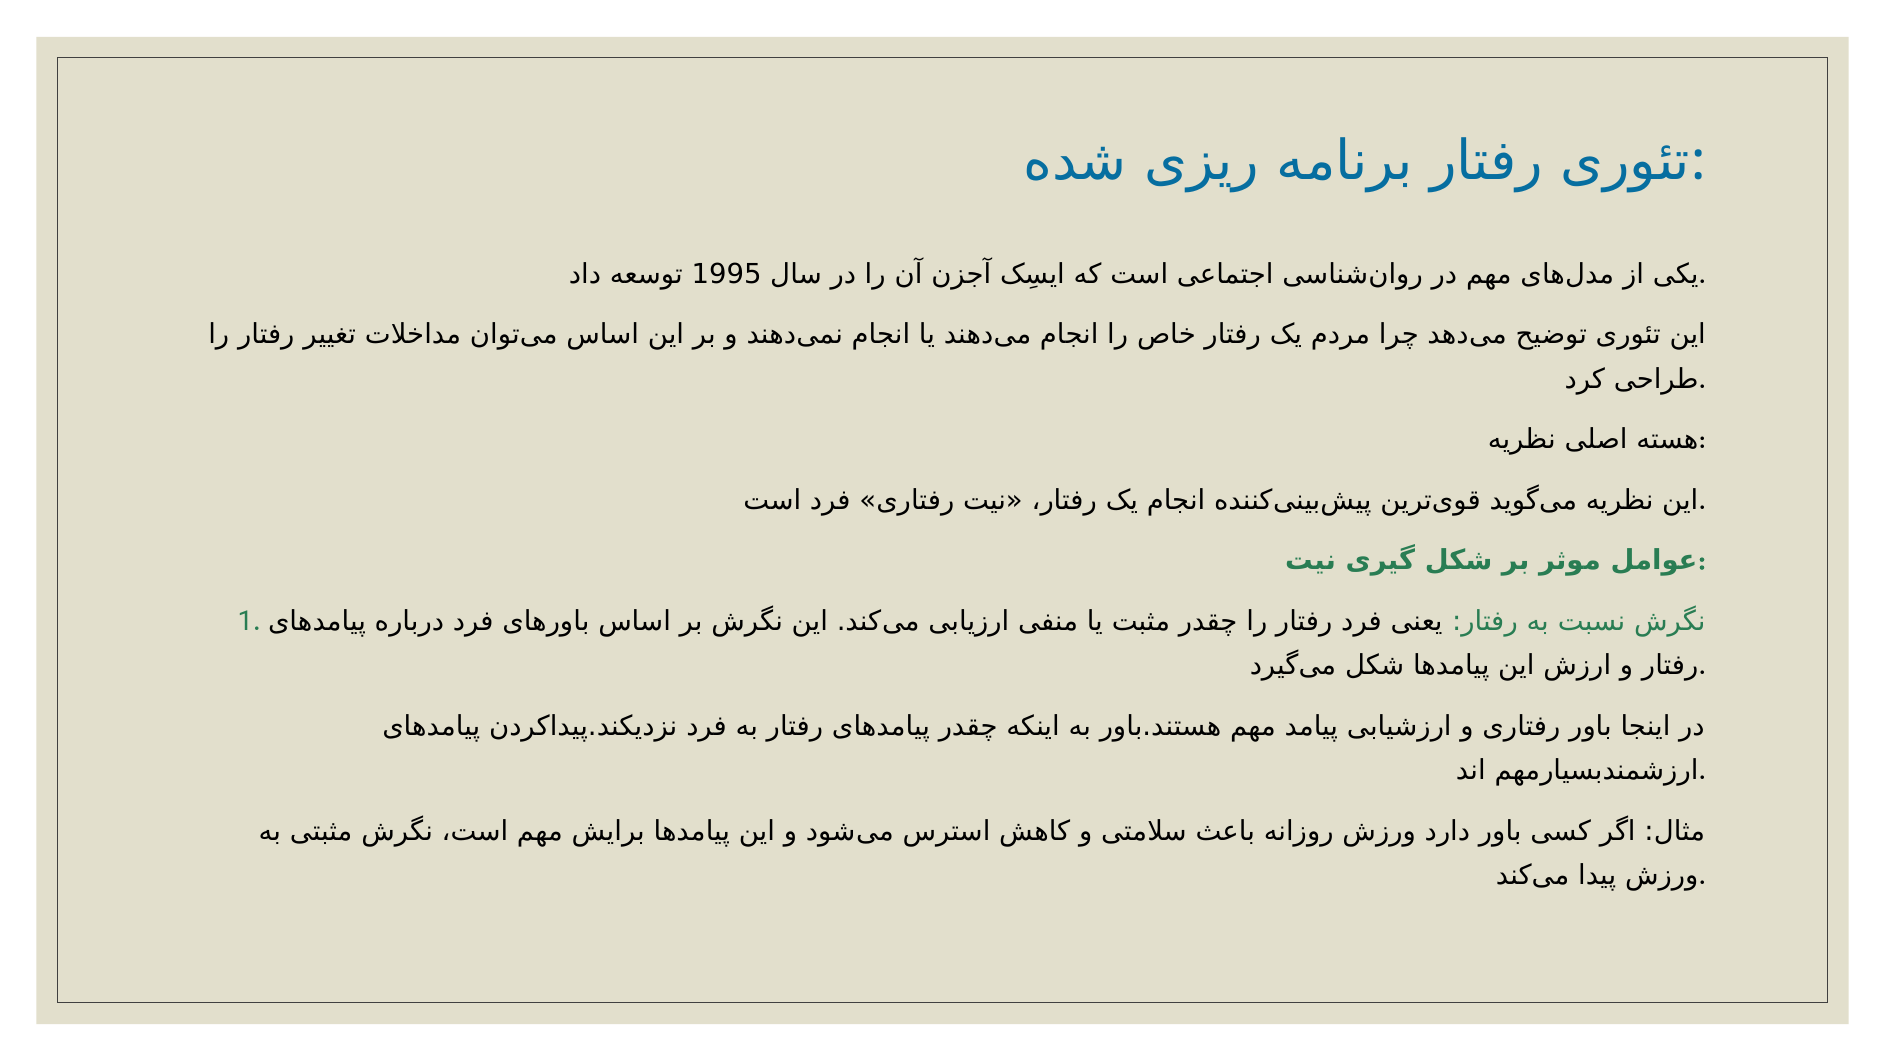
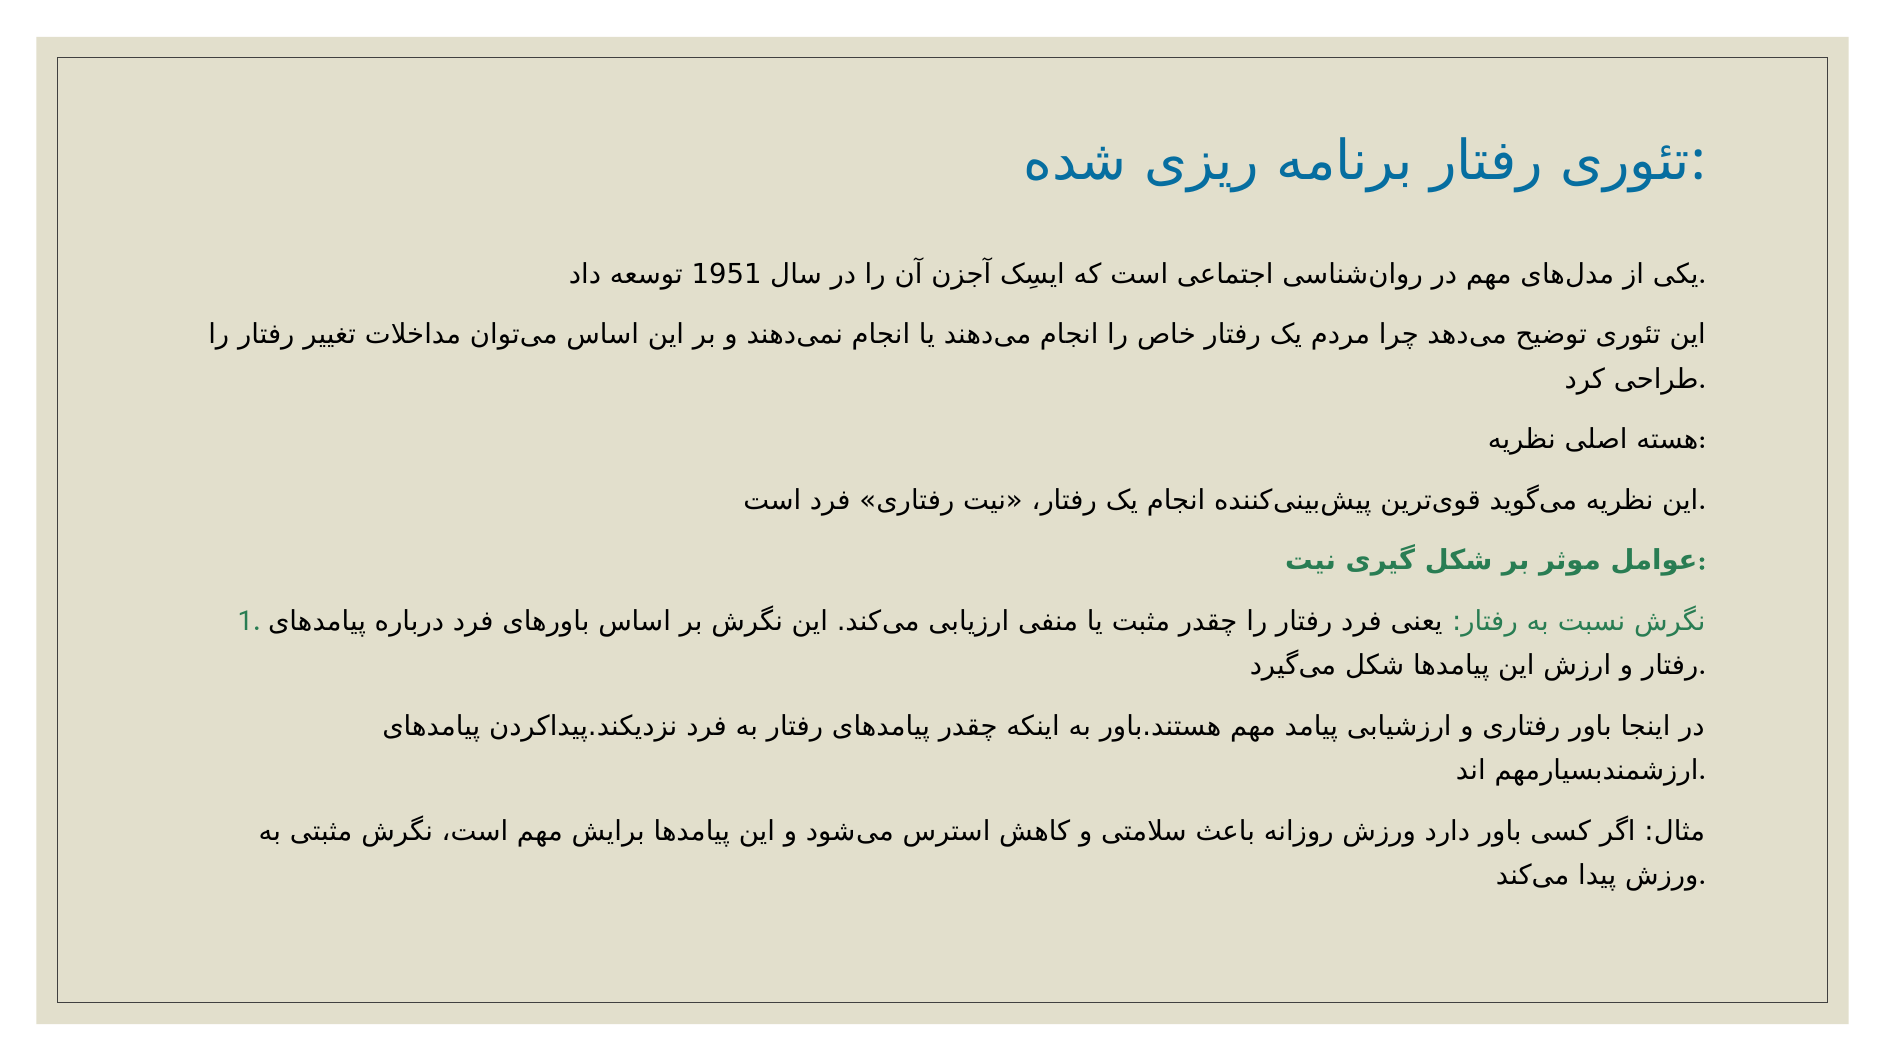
1995: 1995 -> 1951 (727, 274)
